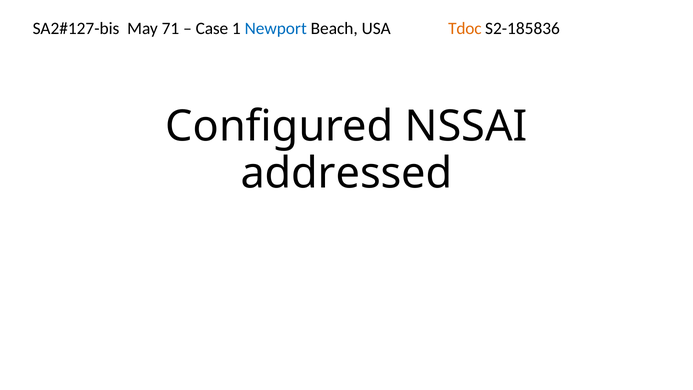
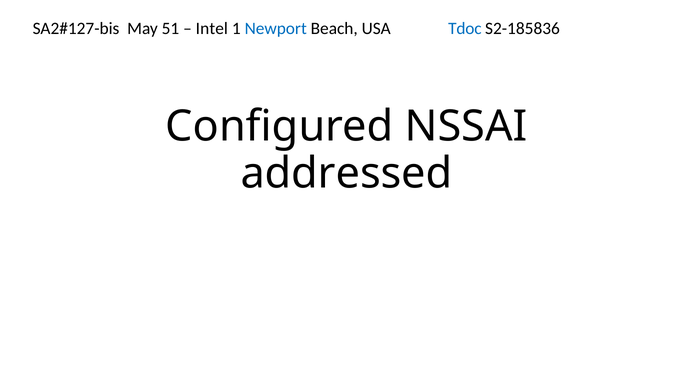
71: 71 -> 51 (170, 29)
Case: Case -> Intel (212, 29)
Tdoc colour: orange -> blue (465, 29)
